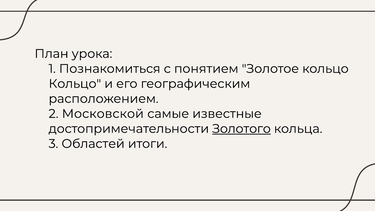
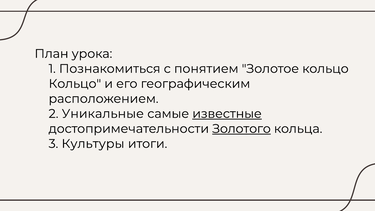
Московской: Московской -> Уникальные (103, 114)
известные underline: none -> present (227, 114)
Областей: Областей -> Культуры (93, 144)
